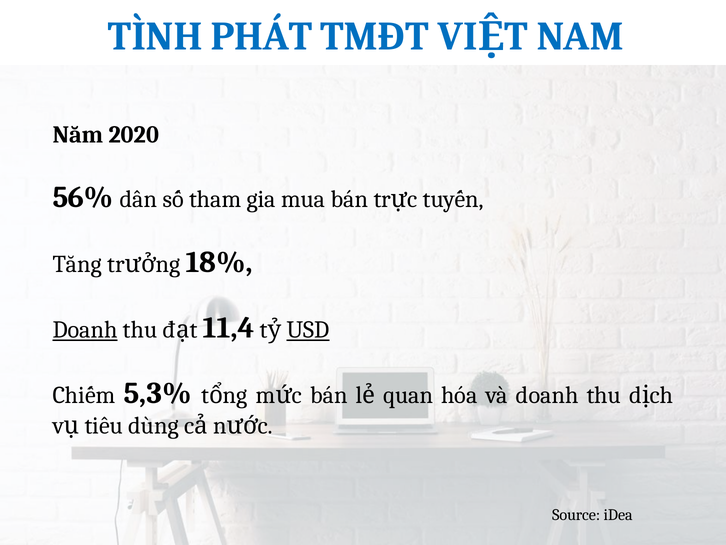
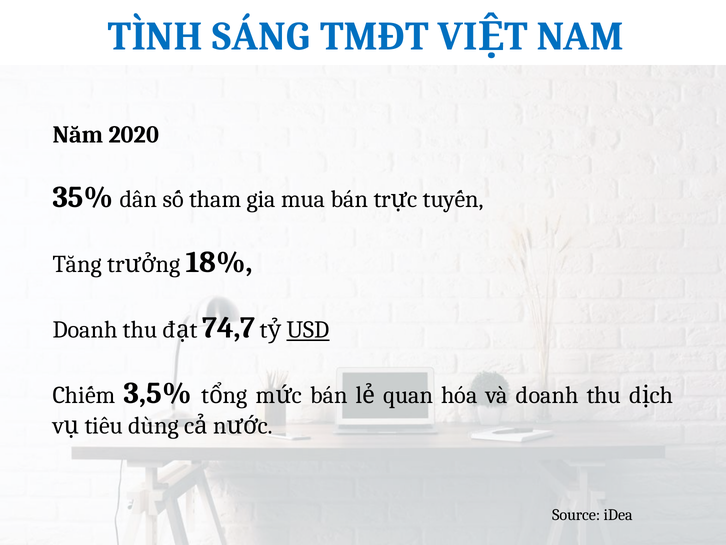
PHÁT: PHÁT -> SÁNG (261, 37)
56%: 56% -> 35% (83, 197)
Doanh underline: present -> none (85, 330)
11,4: 11,4 -> 74,7 (229, 328)
5,3%: 5,3% -> 3,5% (158, 393)
